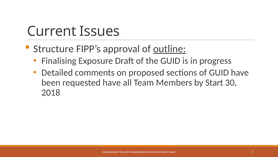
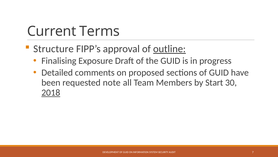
Issues: Issues -> Terms (100, 31)
requested have: have -> note (112, 82)
2018 underline: none -> present (51, 92)
